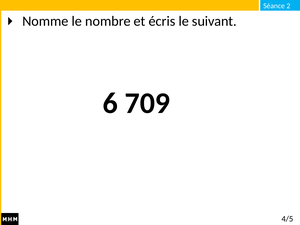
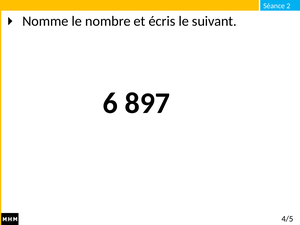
709: 709 -> 897 (147, 103)
